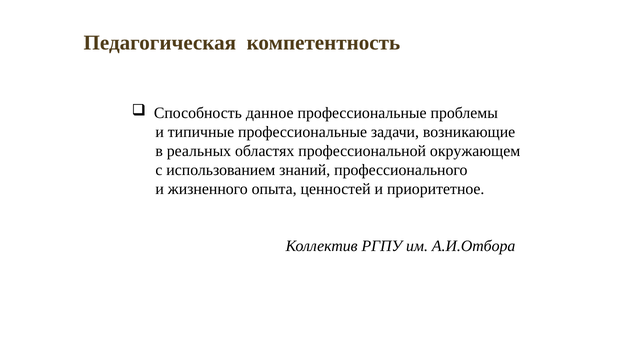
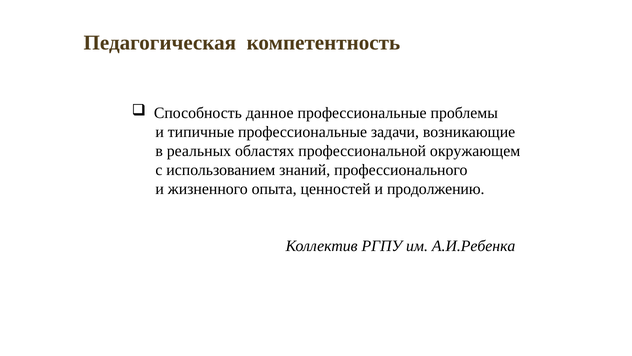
приоритетное: приоритетное -> продолжению (436, 189)
А.И.Отбора: А.И.Отбора -> А.И.Ребенка (474, 246)
